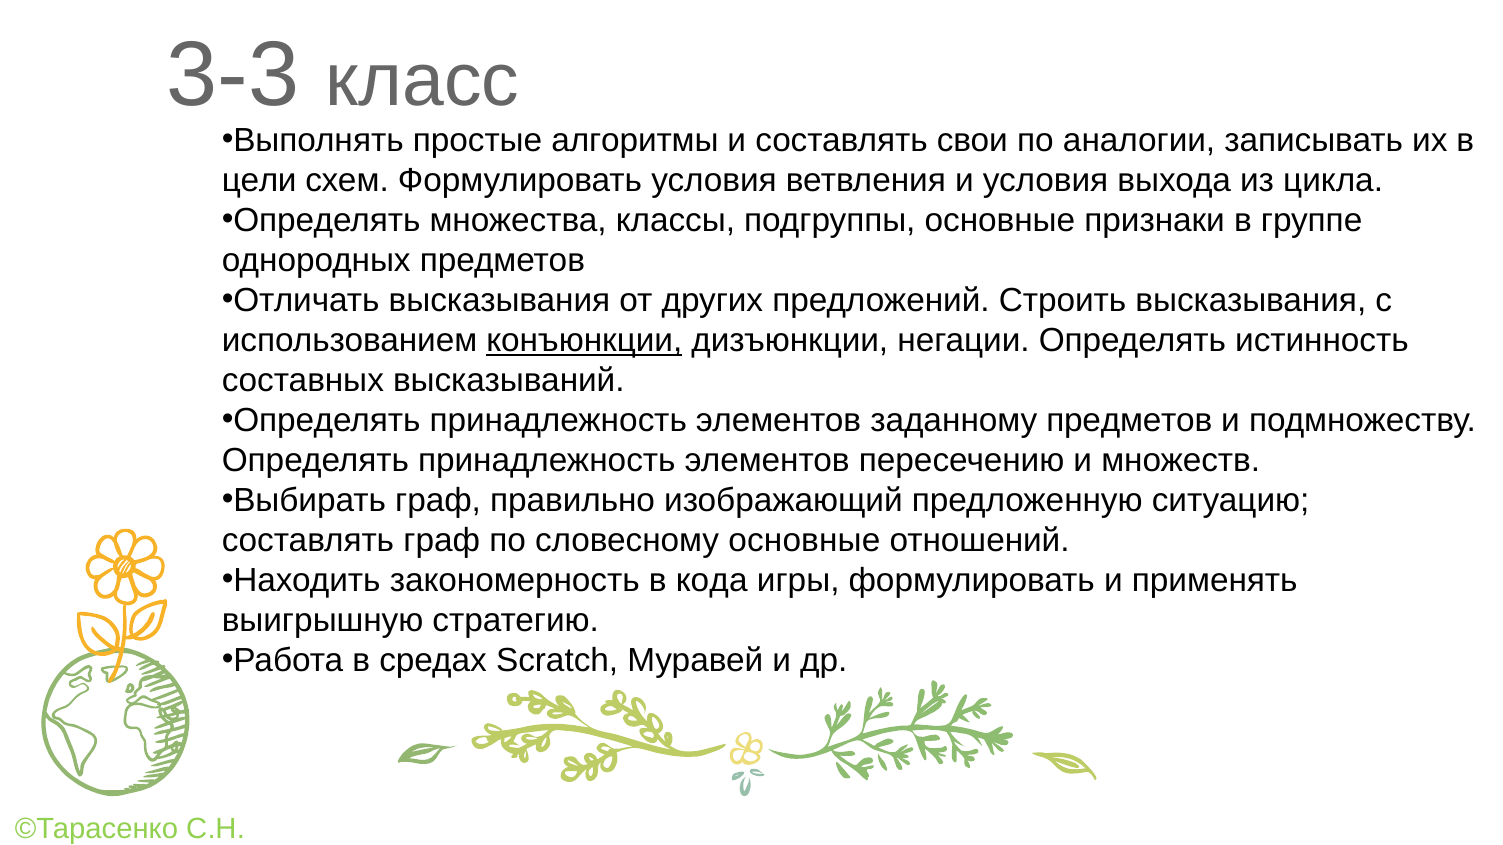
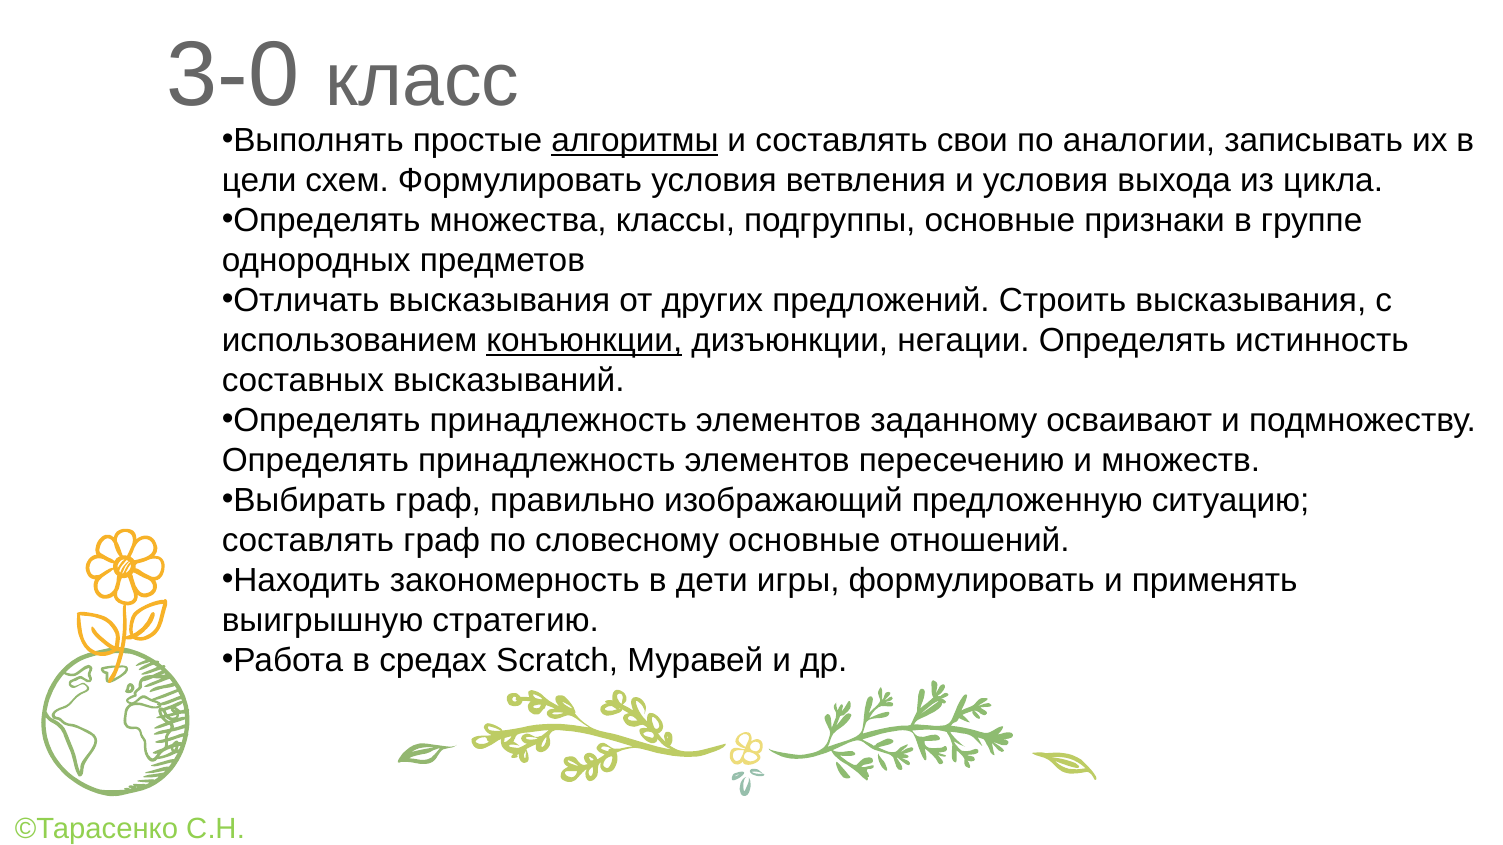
3-3: 3-3 -> 3-0 (233, 75)
алгоритмы underline: none -> present (635, 140)
заданному предметов: предметов -> осваивают (1129, 421)
кода: кода -> дети (712, 581)
